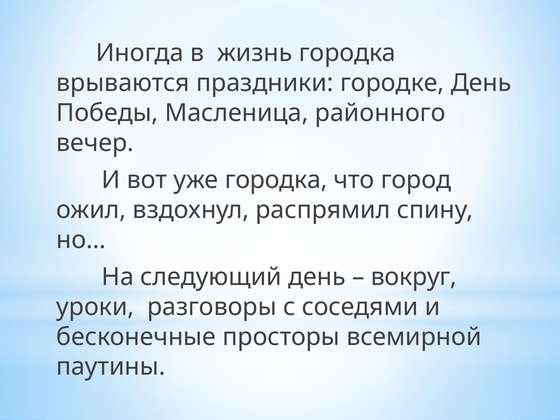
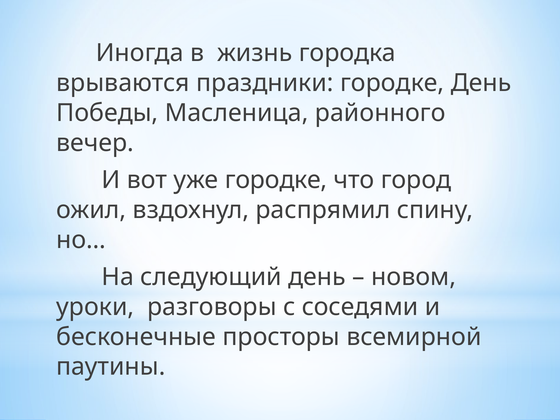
уже городка: городка -> городке (276, 180)
вокруг: вокруг -> новом (414, 277)
